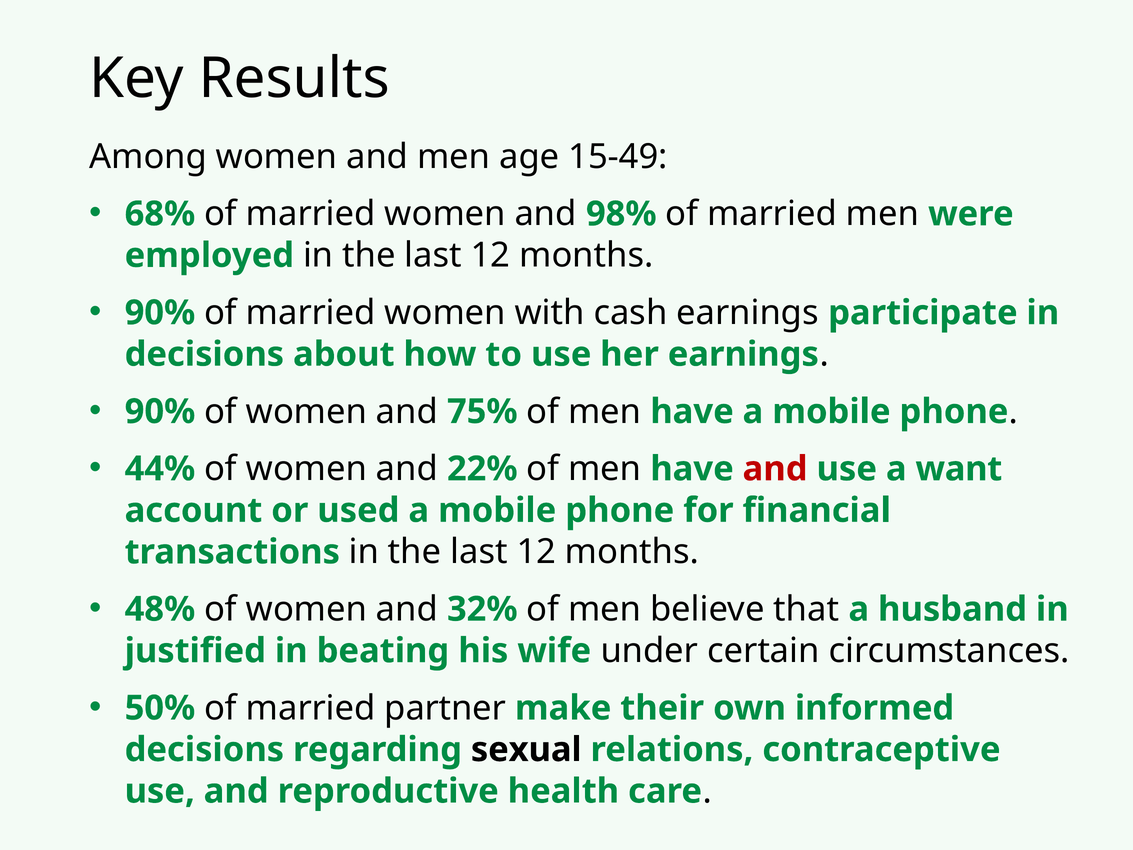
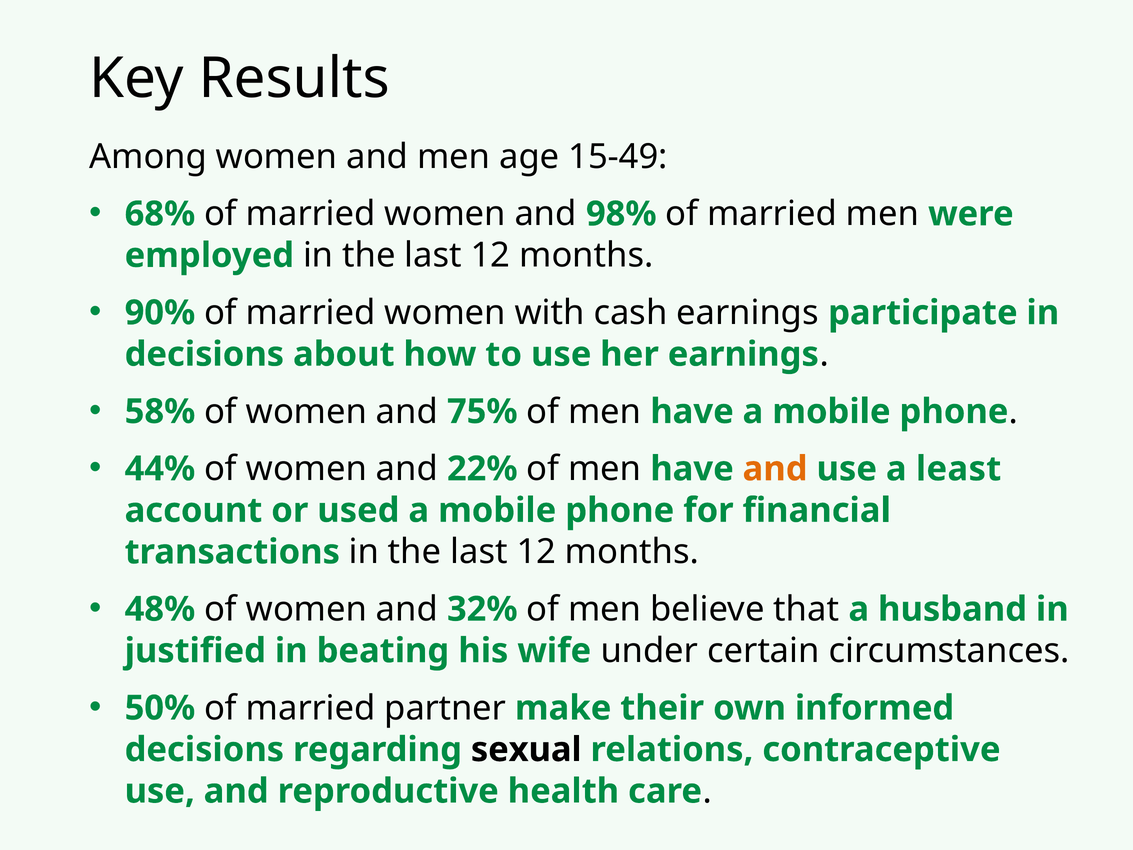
90%: 90% -> 58% (160, 411)
and colour: red -> orange (775, 469)
want: want -> least (959, 469)
